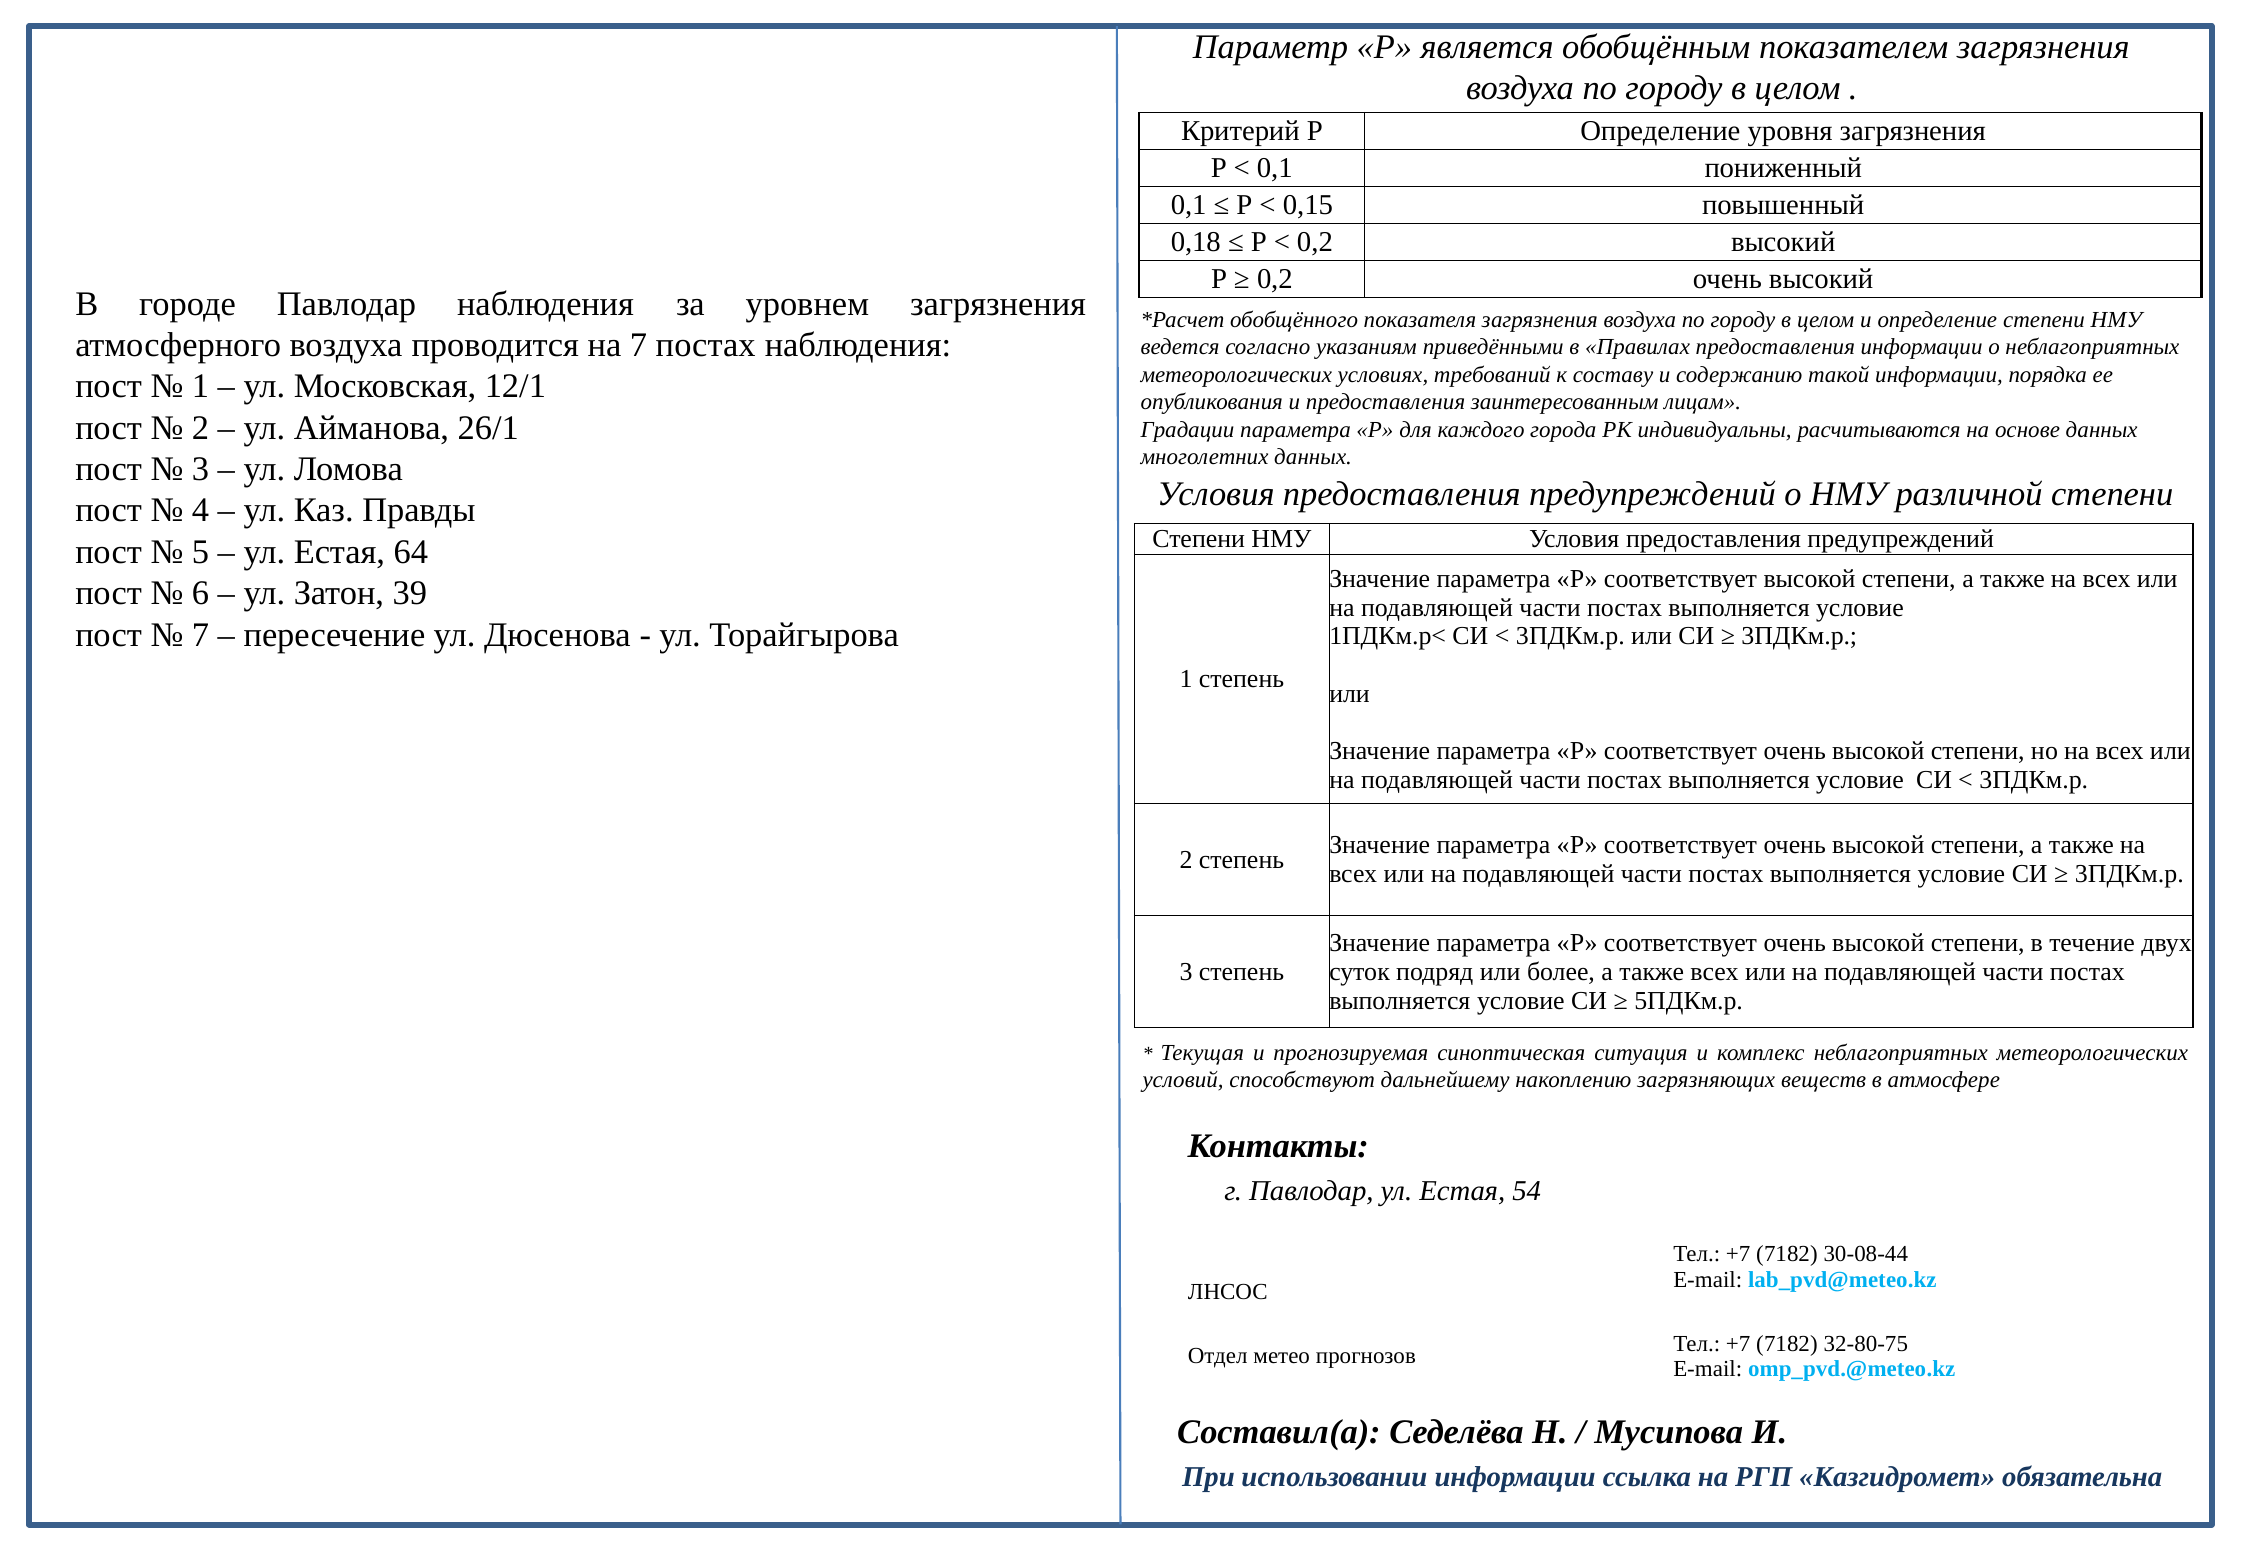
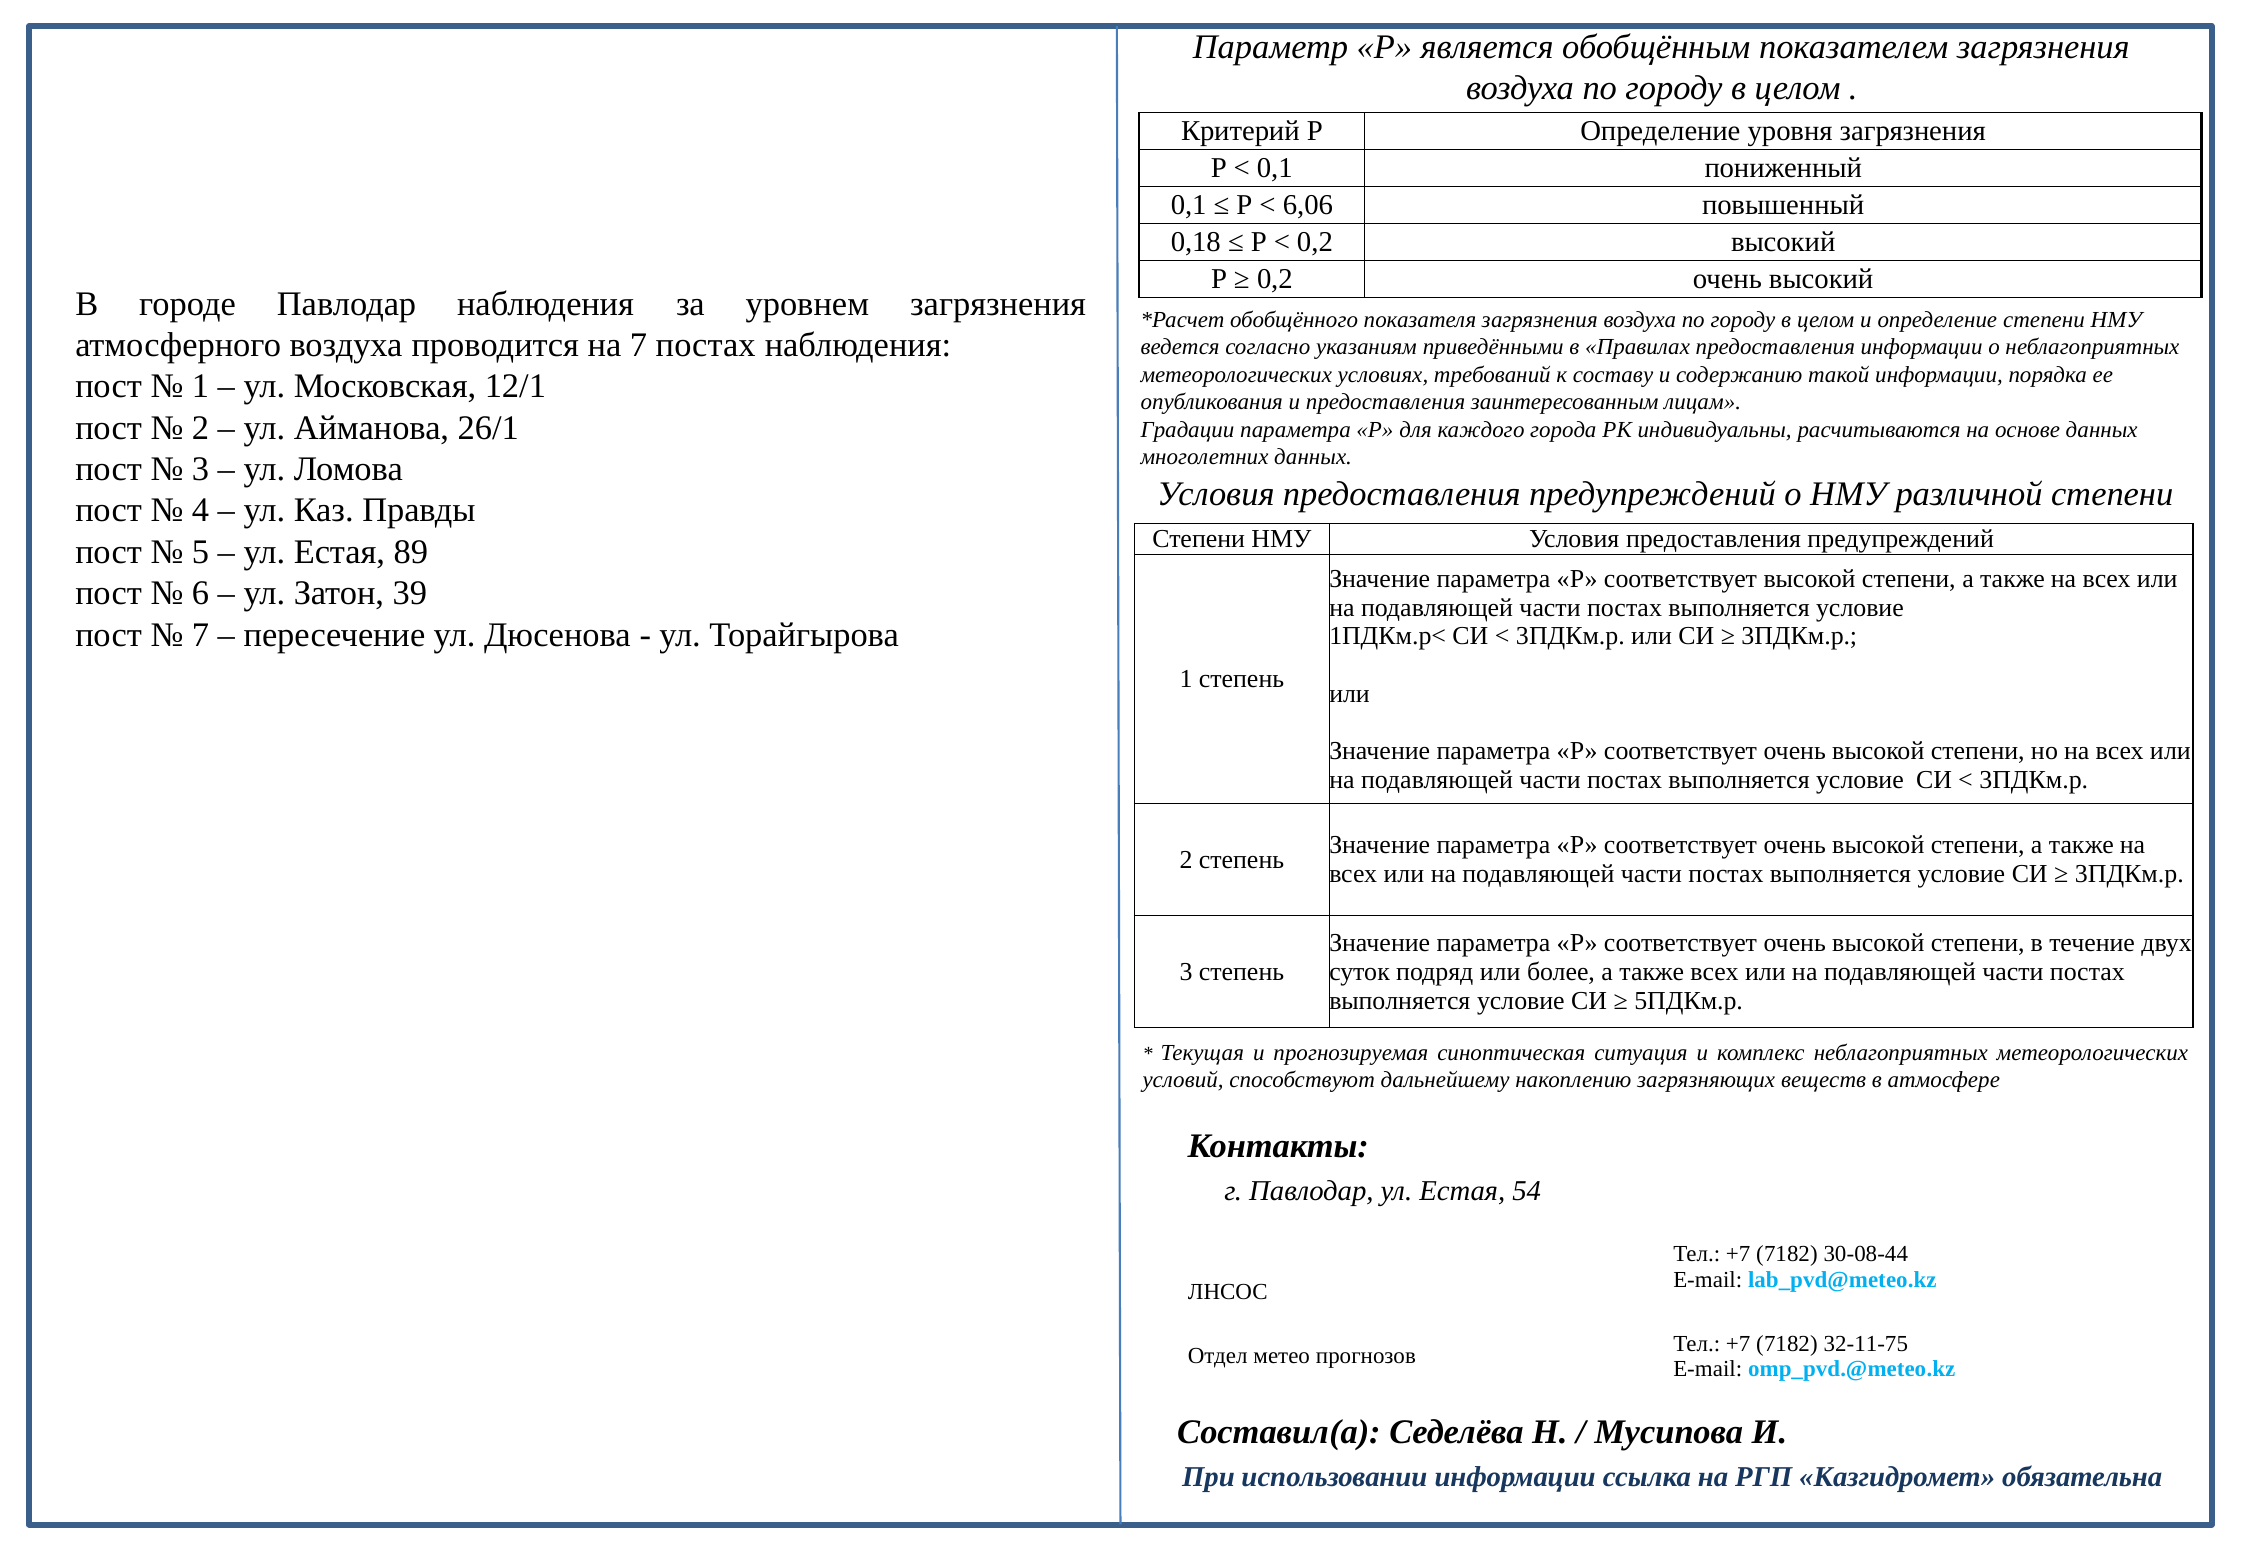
0,15: 0,15 -> 6,06 (1308, 205)
64: 64 -> 89 (411, 552)
32-80-75: 32-80-75 -> 32-11-75 (1866, 1344)
